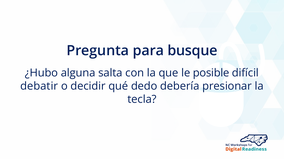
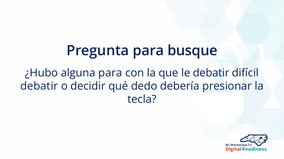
alguna salta: salta -> para (110, 73)
le posible: posible -> debatir (211, 73)
